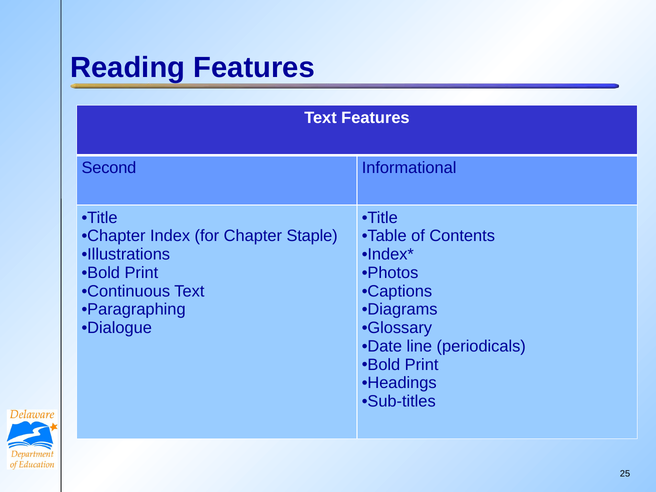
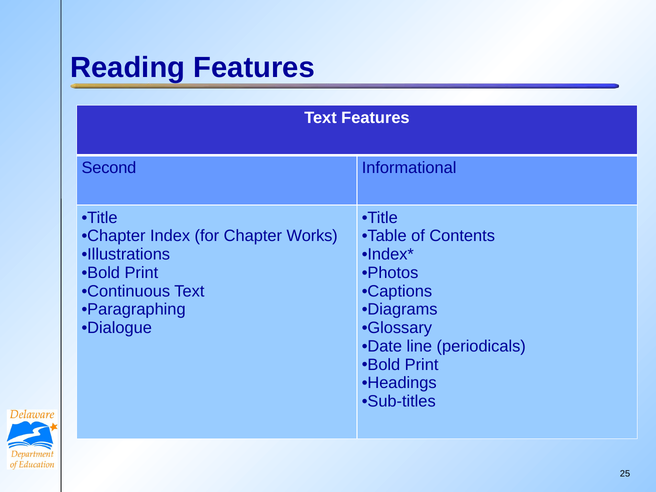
Staple: Staple -> Works (312, 236)
